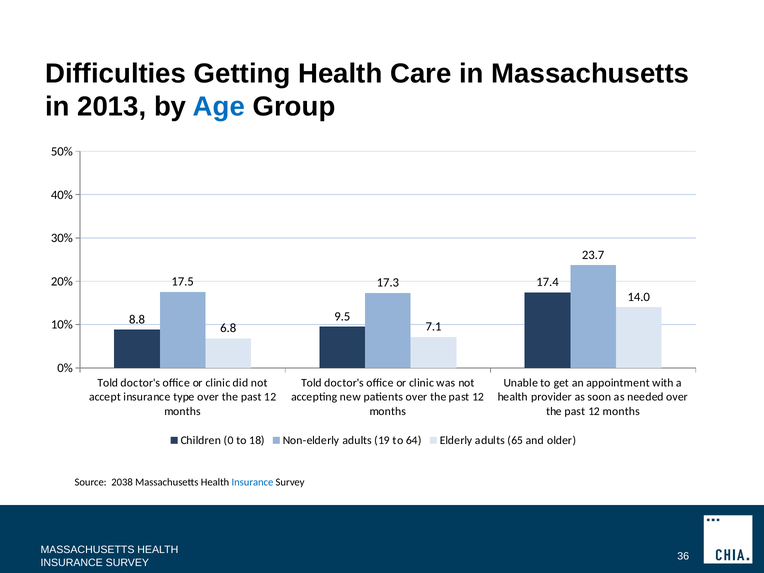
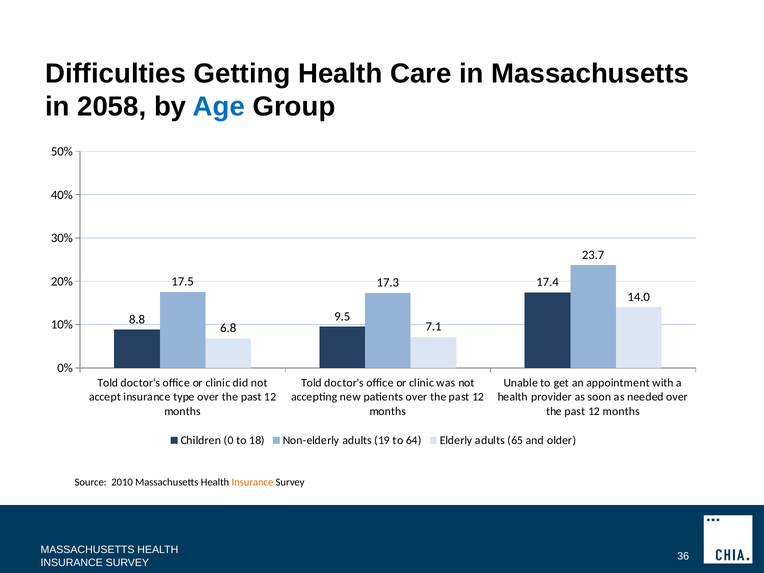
2013: 2013 -> 2058 (112, 107)
2038: 2038 -> 2010 (122, 482)
Insurance colour: blue -> orange (252, 482)
